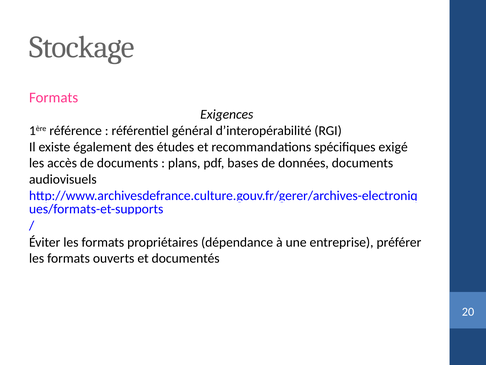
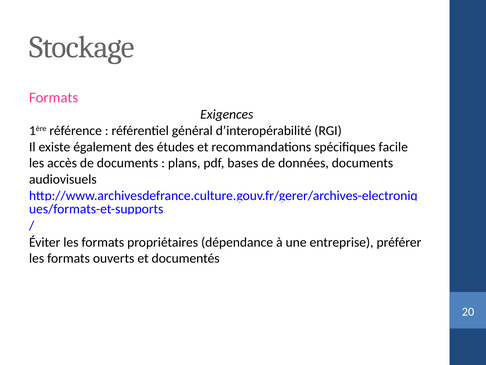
exigé: exigé -> facile (393, 147)
